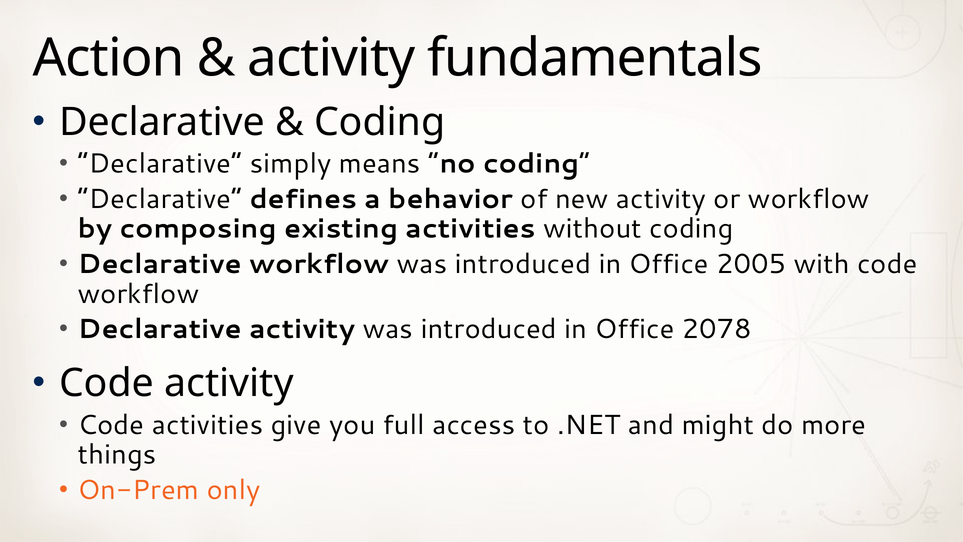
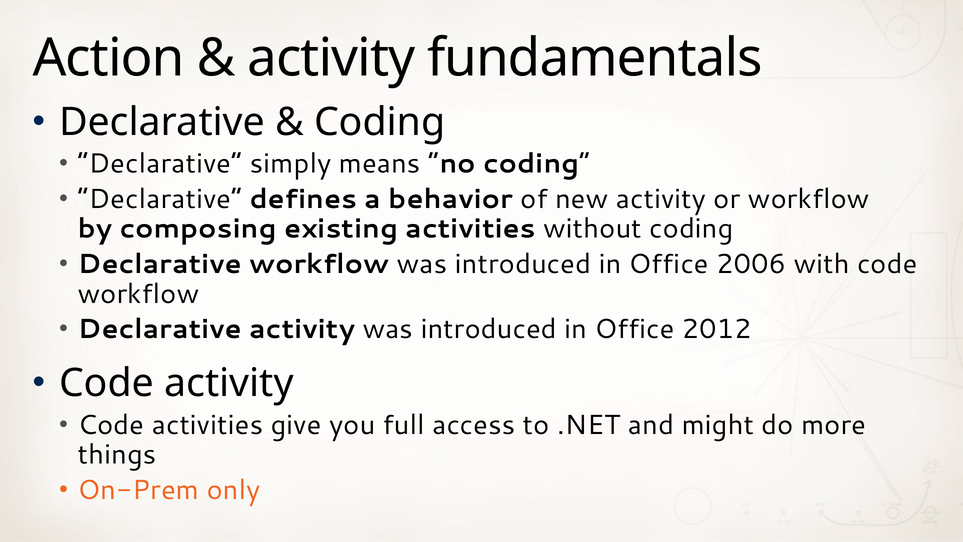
2005: 2005 -> 2006 (751, 264)
2078: 2078 -> 2012 (717, 329)
